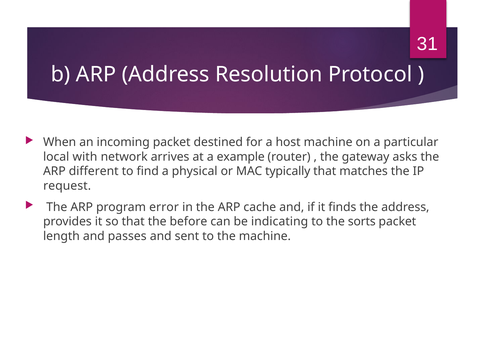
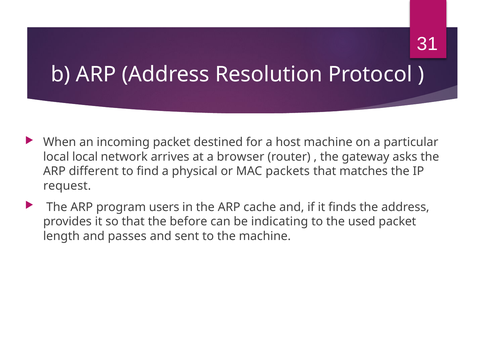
local with: with -> local (85, 157)
example: example -> browser (241, 157)
typically: typically -> packets (288, 171)
error: error -> users (164, 207)
sorts: sorts -> used (362, 222)
